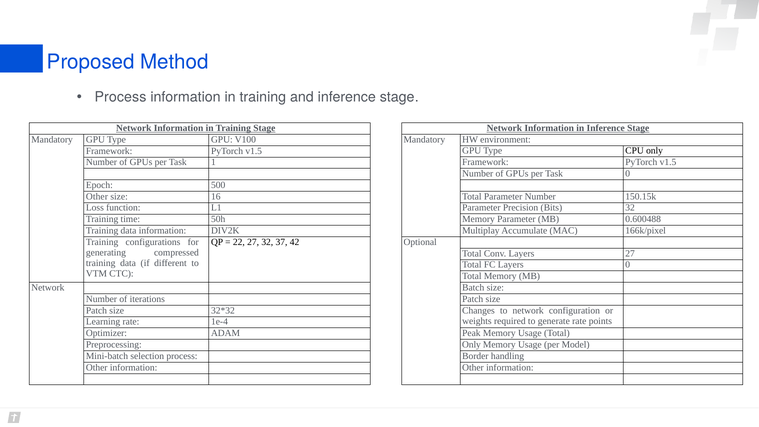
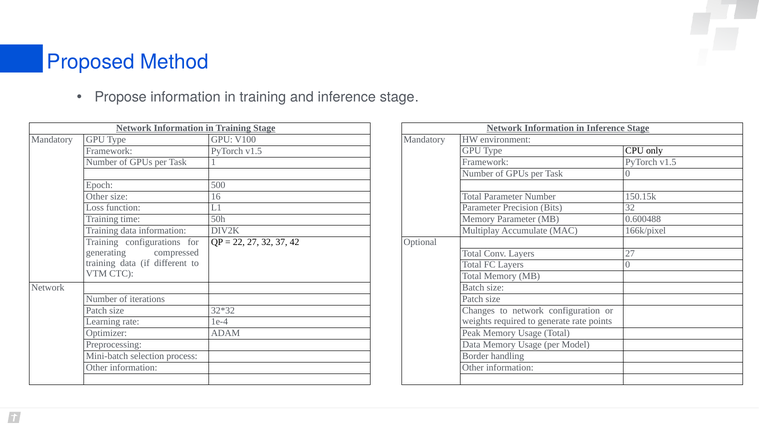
Process: Process -> Propose (121, 97)
Only: Only -> Data (471, 345)
